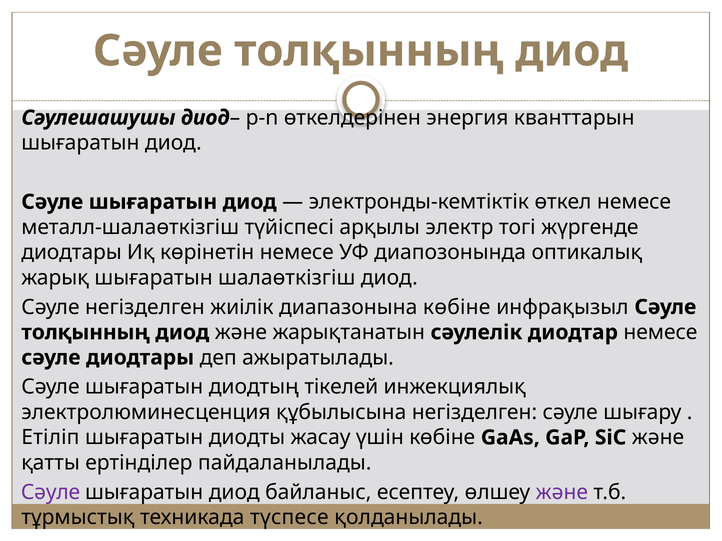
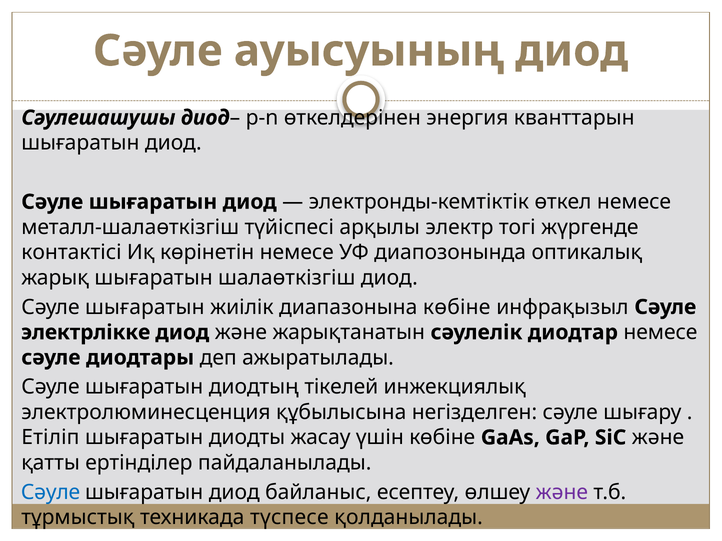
толқынның: толқынның -> ауысуының (369, 51)
диодтары: диодтары -> контактісі (71, 253)
негізделген: негізделген -> шығаратын (145, 307)
толқынның: толқынның -> электрлікке (86, 333)
Сәуле colour: purple -> blue (51, 493)
